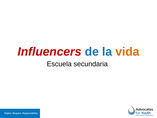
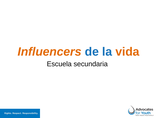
Influencers colour: red -> orange (50, 52)
